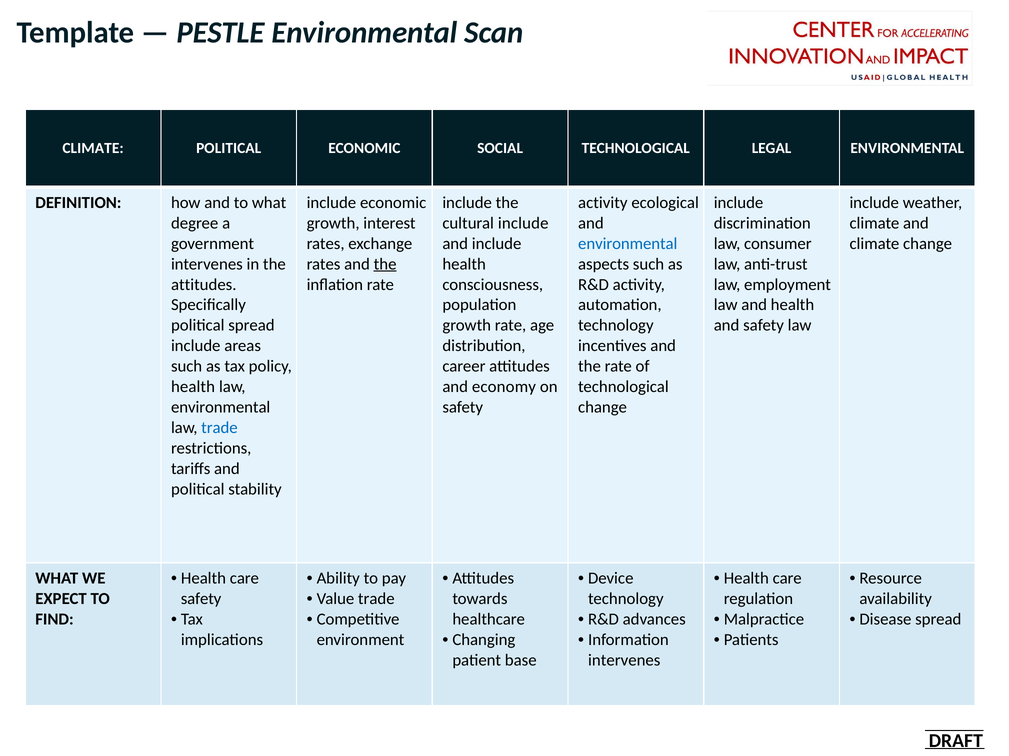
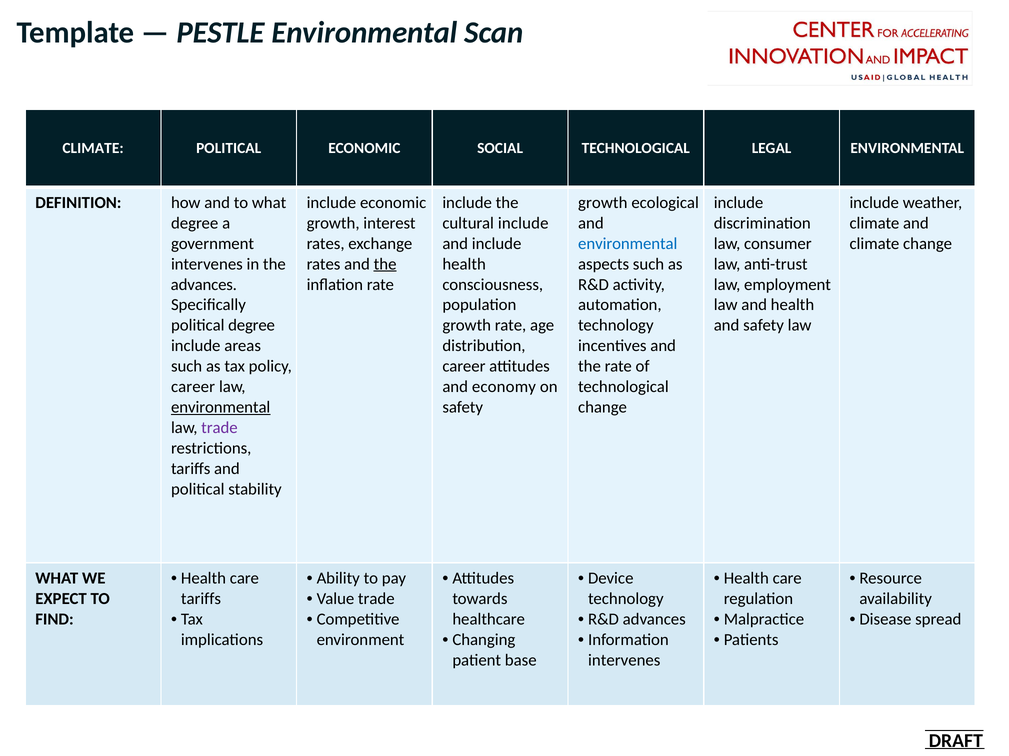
activity: activity -> growth (603, 203)
attitudes: attitudes -> advances (204, 285)
political spread: spread -> degree (252, 326)
health: health -> career (193, 387)
environmental underline: none -> present (221, 408)
trade colour: blue -> purple (219, 428)
safety: safety -> tariffs (201, 599)
